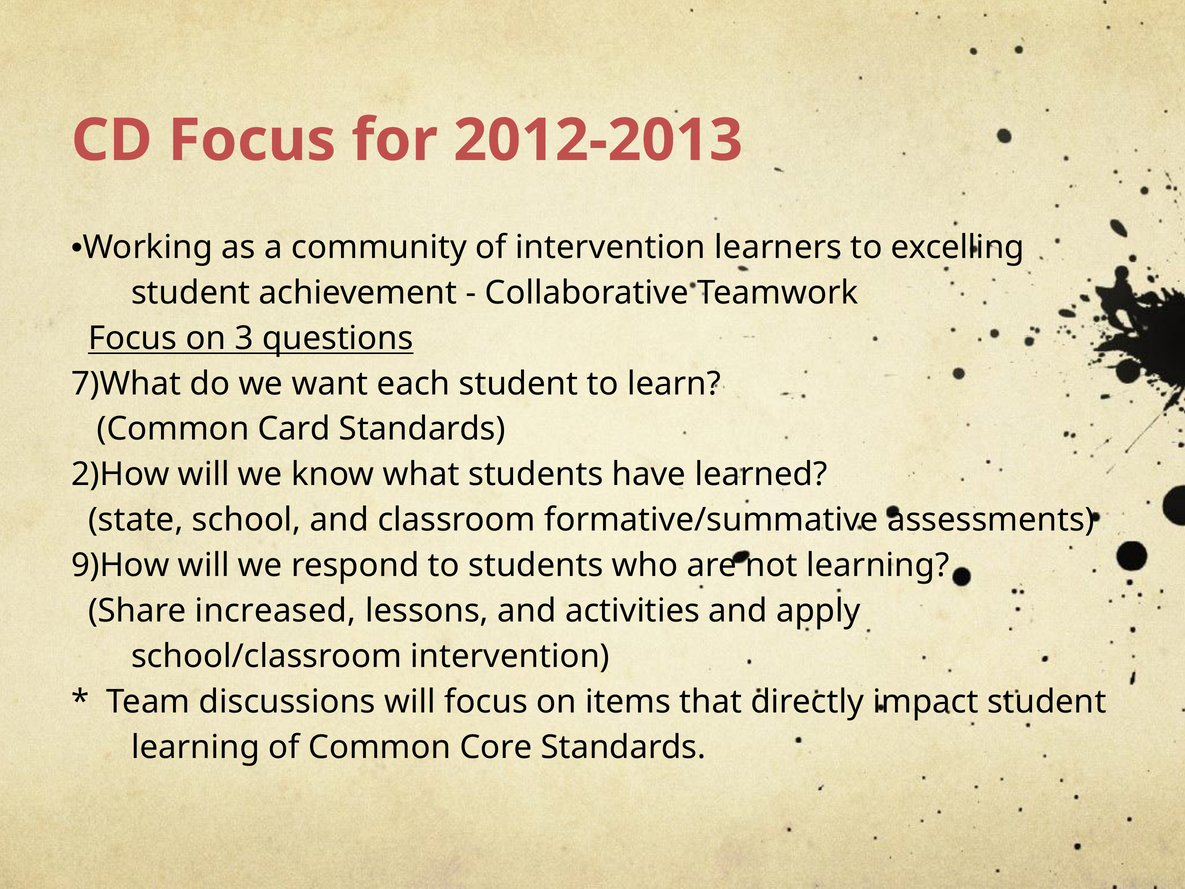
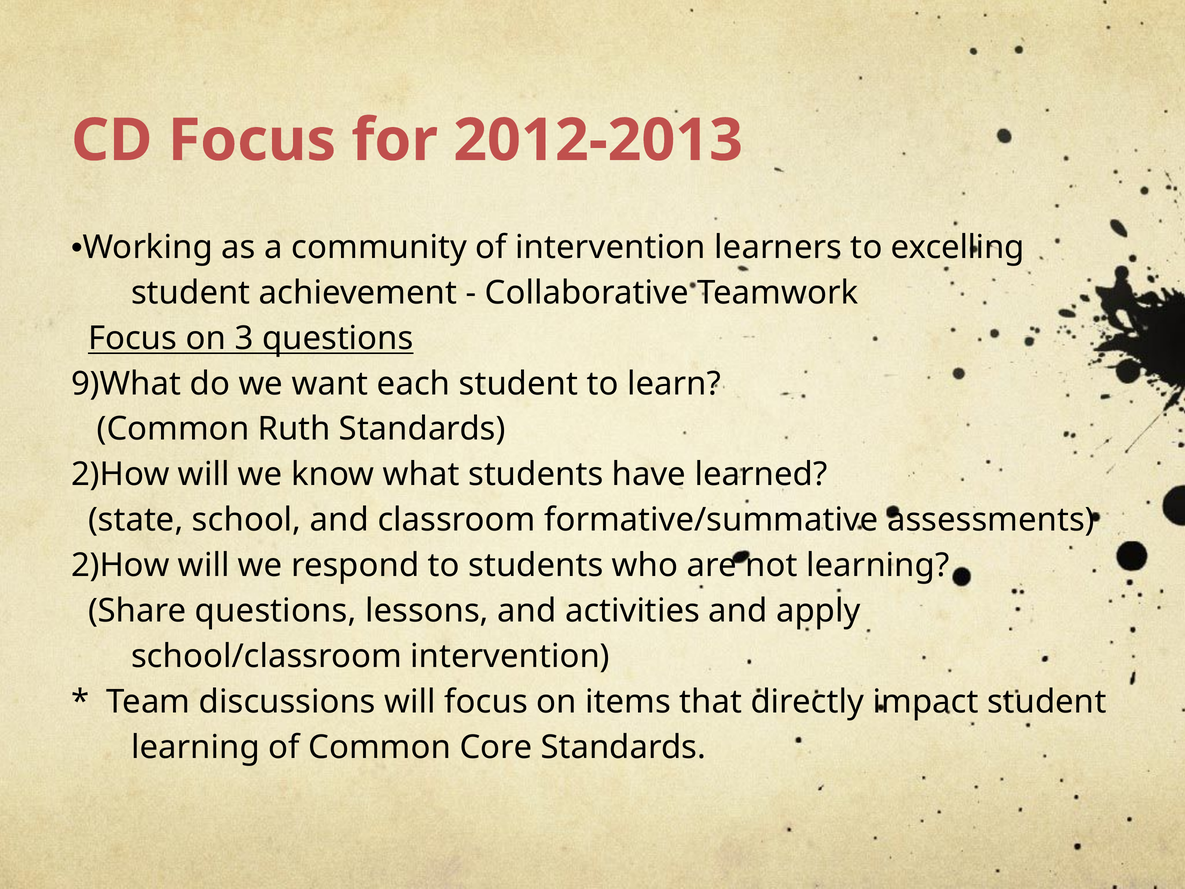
7)What: 7)What -> 9)What (126, 384)
Card: Card -> Ruth (294, 429)
9)How: 9)How -> 2)How (120, 565)
Share increased: increased -> questions (276, 611)
